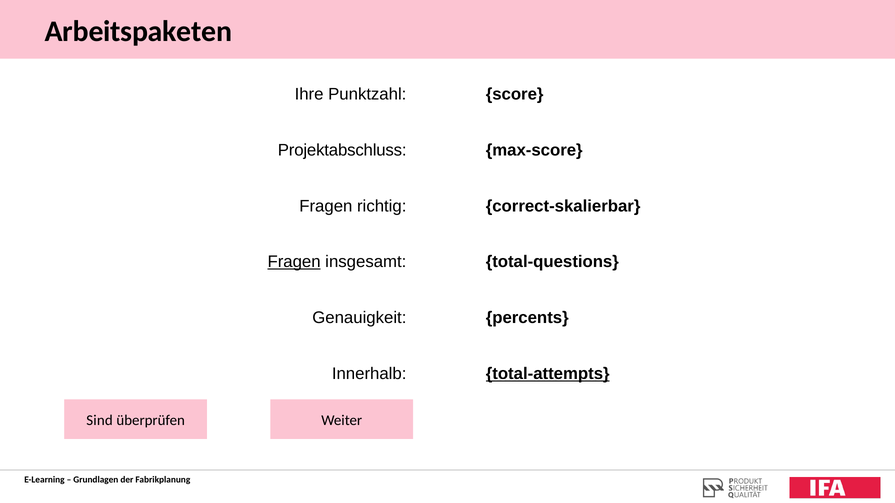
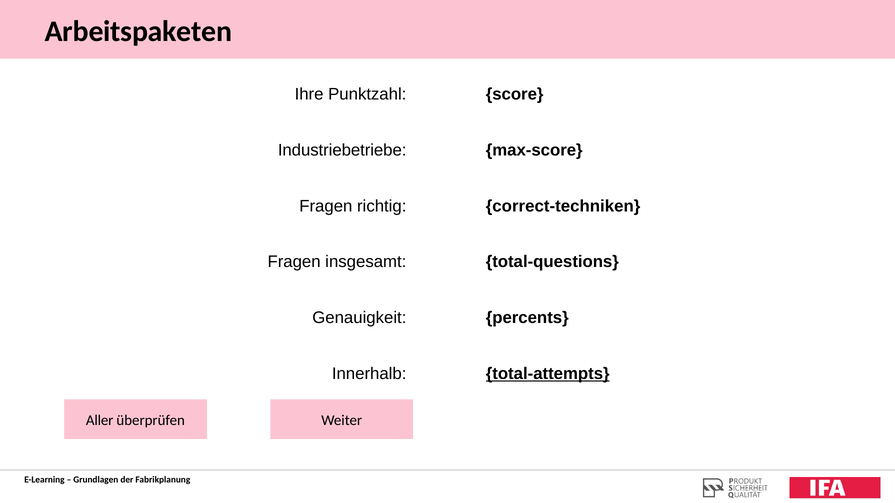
Projektabschluss: Projektabschluss -> Industriebetriebe (342, 150)
correct-skalierbar: correct-skalierbar -> correct-techniken (563, 206)
Fragen underline: present -> none (294, 262)
Sind: Sind -> Aller (100, 421)
